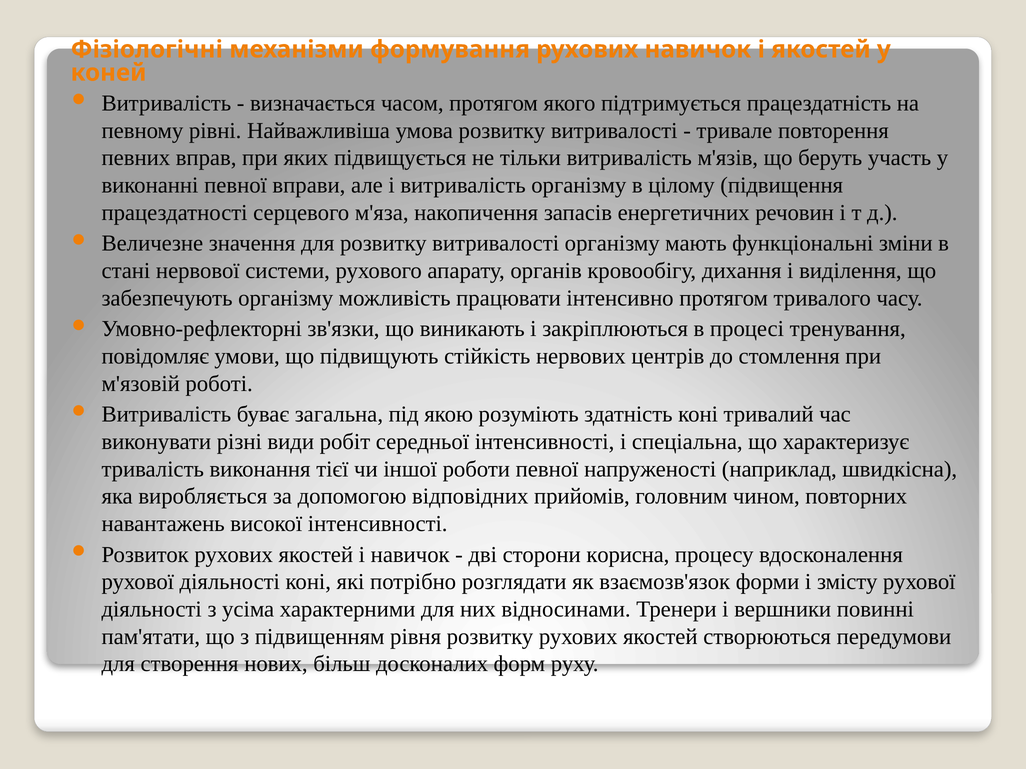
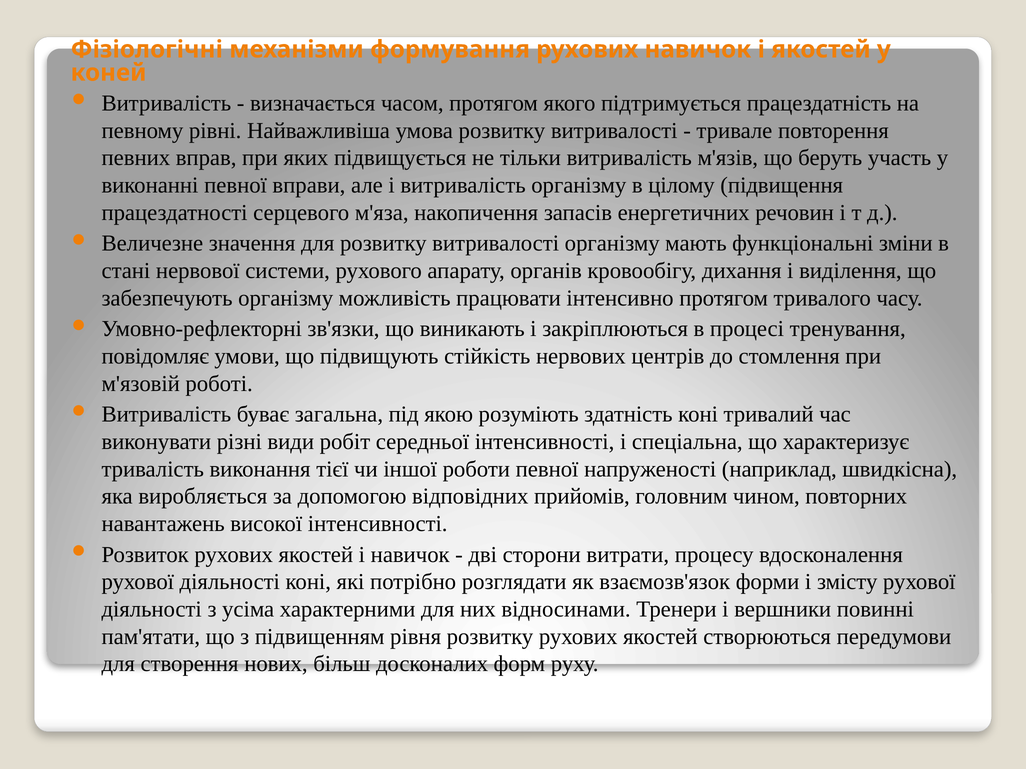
корисна: корисна -> витрати (628, 555)
